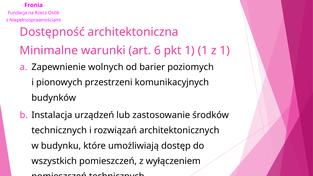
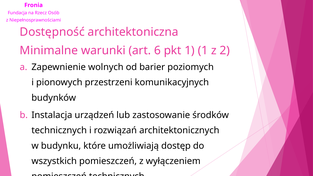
z 1: 1 -> 2 (225, 50)
